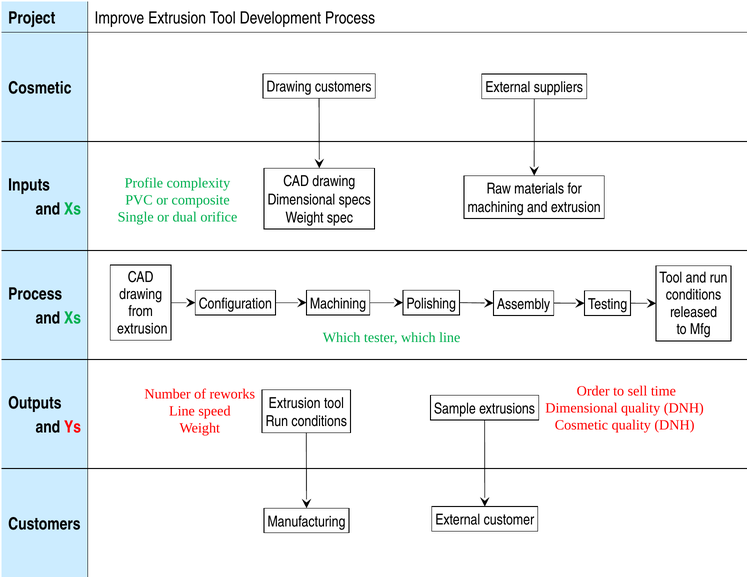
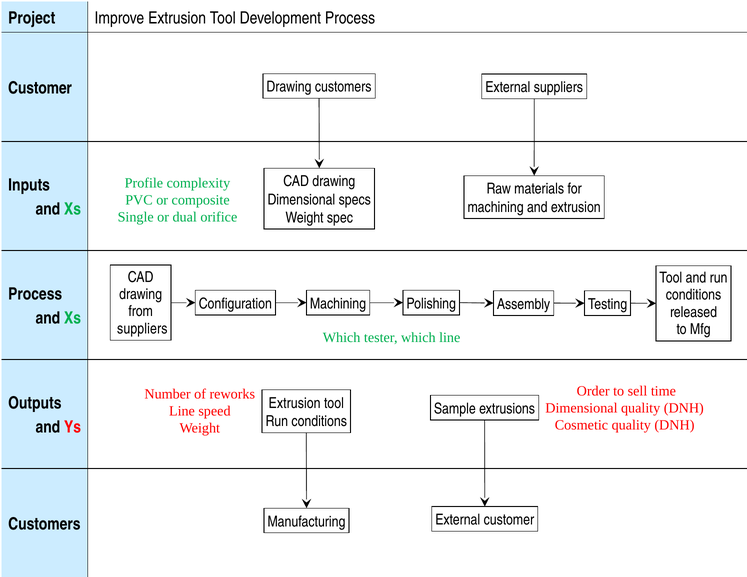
Cosmetic: Cosmetic -> Customer (40, 88)
extrusion: extrusion -> suppliers (142, 329)
